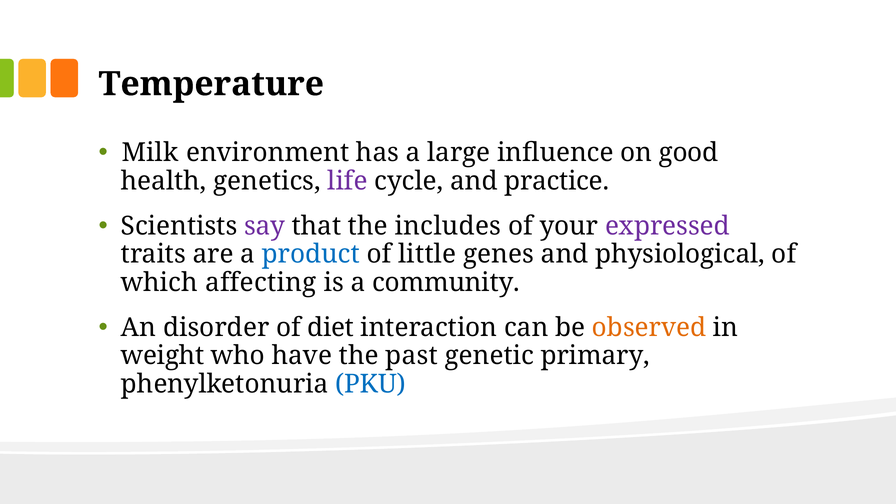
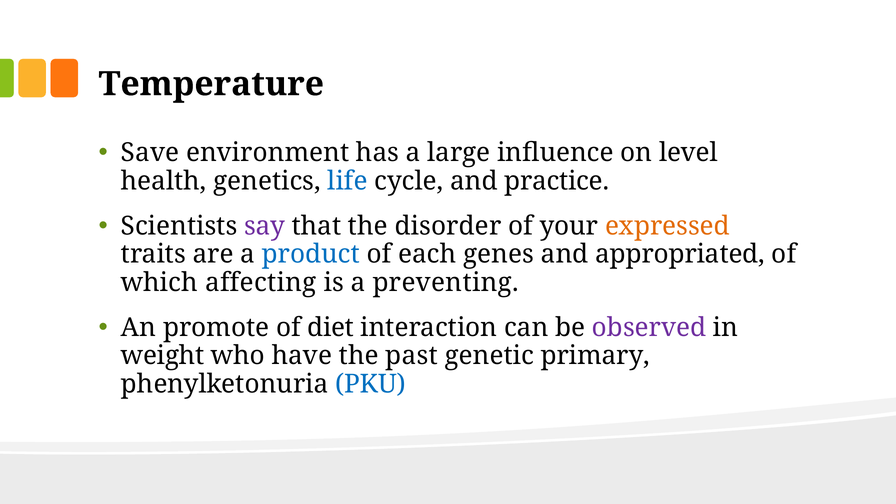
Milk: Milk -> Save (150, 153)
good: good -> level (689, 153)
life colour: purple -> blue (347, 181)
includes: includes -> disorder (448, 226)
expressed colour: purple -> orange (667, 226)
little: little -> each (427, 254)
physiological: physiological -> appropriated (680, 254)
community: community -> preventing (446, 283)
disorder: disorder -> promote (216, 328)
observed colour: orange -> purple (649, 328)
